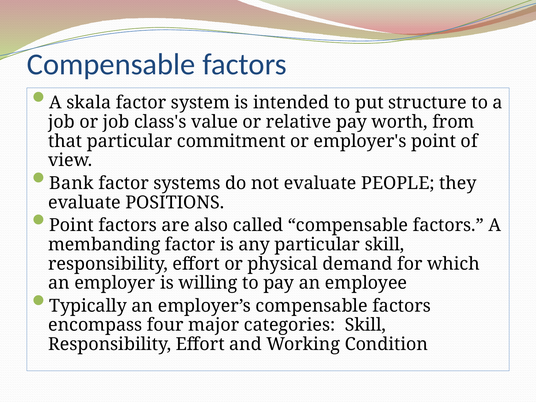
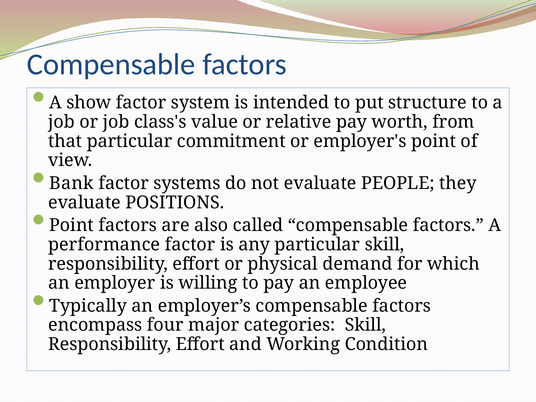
skala: skala -> show (89, 103)
membanding: membanding -> performance (104, 244)
